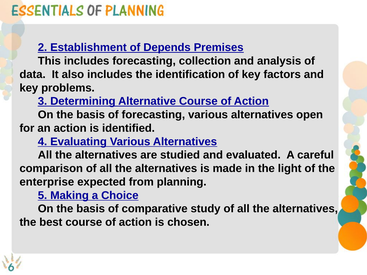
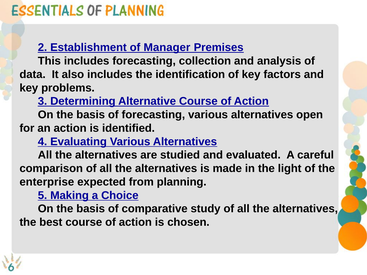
Depends: Depends -> Manager (167, 48)
